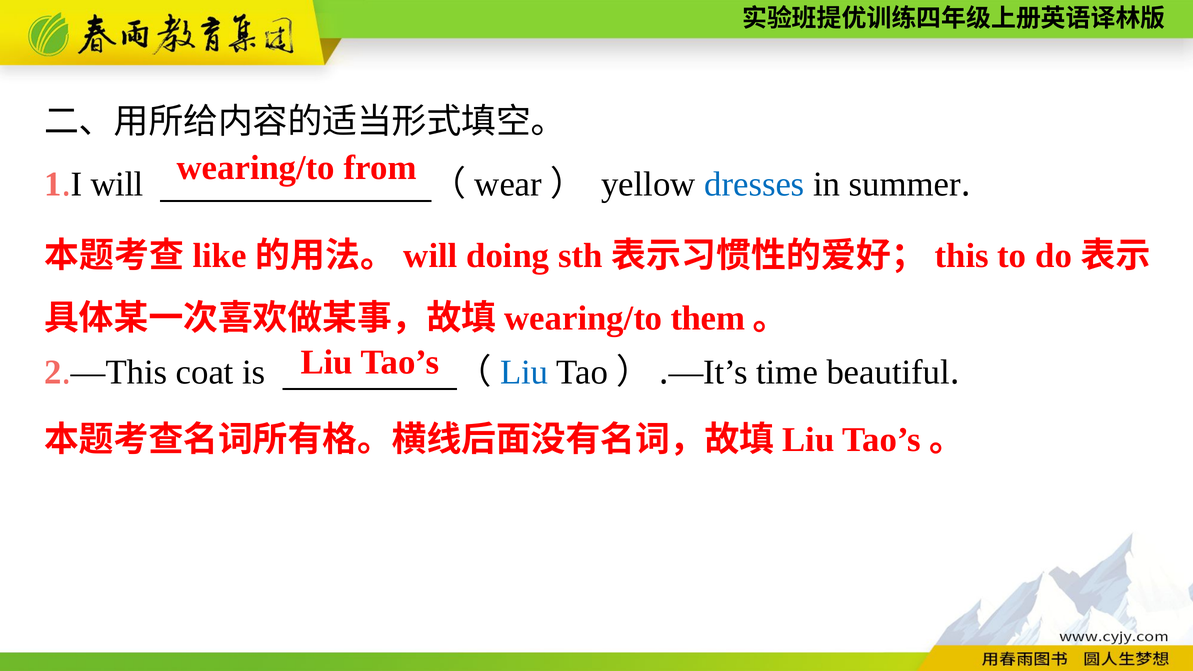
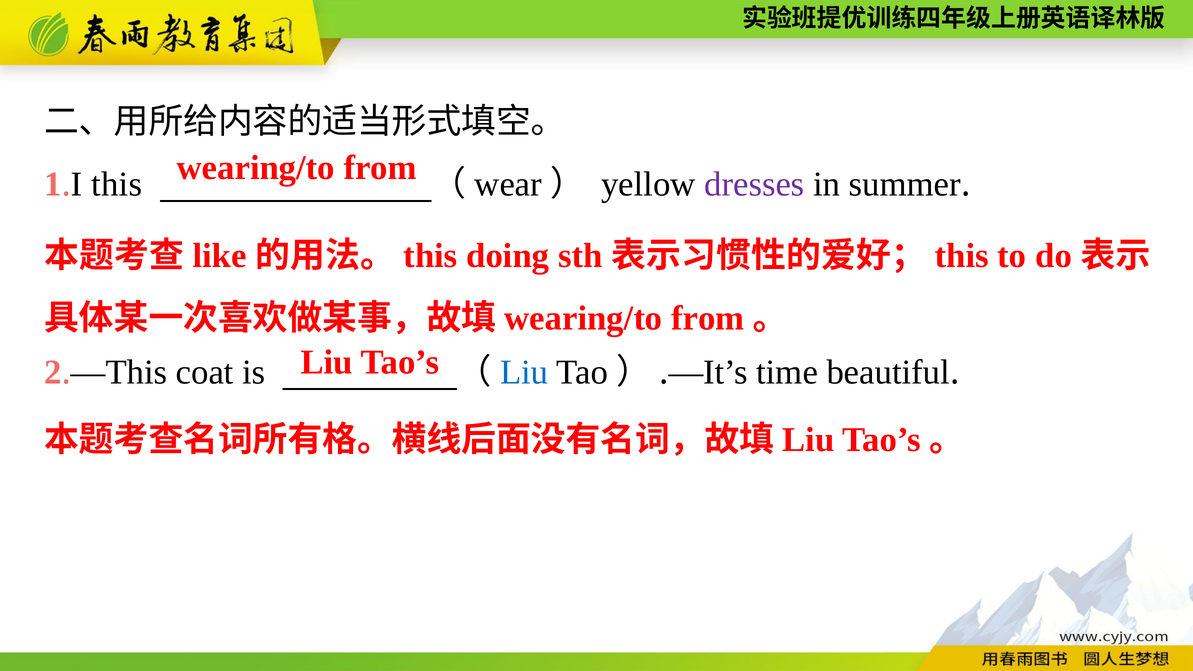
will: will -> this (117, 184)
dresses colour: blue -> purple (754, 184)
will: will -> this (430, 256)
them: them -> from (708, 318)
